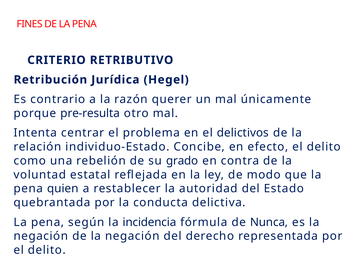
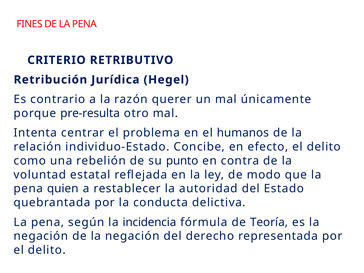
delictivos: delictivos -> humanos (243, 133)
grado: grado -> punto (182, 161)
Nunca: Nunca -> Teoría (269, 222)
